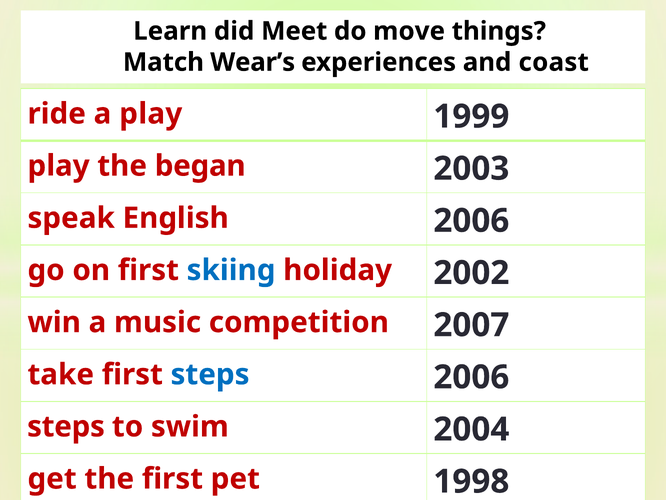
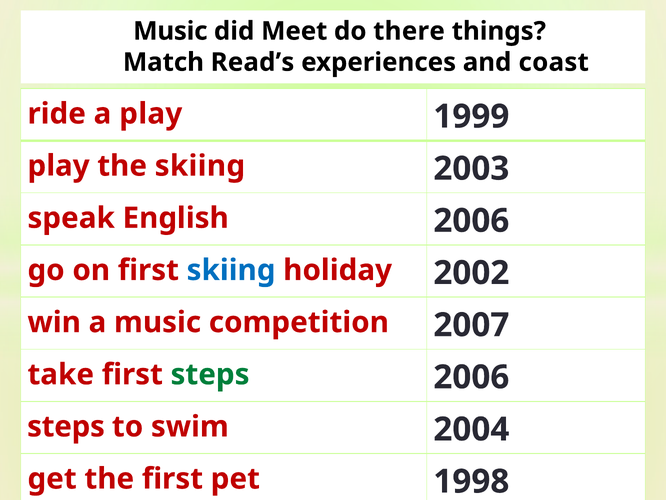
Learn: Learn -> Music (170, 31)
move: move -> there (409, 31)
Wear’s: Wear’s -> Read’s (252, 62)
the began: began -> skiing (200, 166)
steps colour: blue -> green (210, 374)
